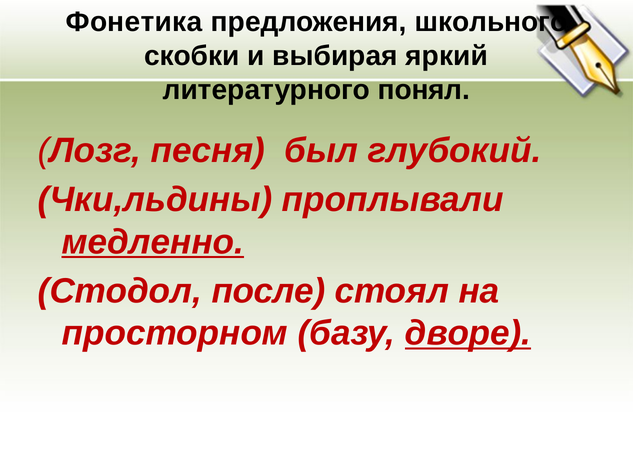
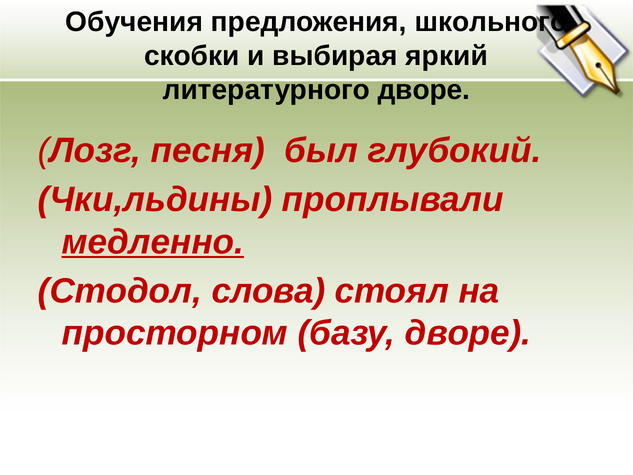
Фонетика: Фонетика -> Обучения (134, 22)
литературного понял: понял -> дворе (424, 90)
после: после -> слова (268, 291)
дворе underline: present -> none (468, 333)
